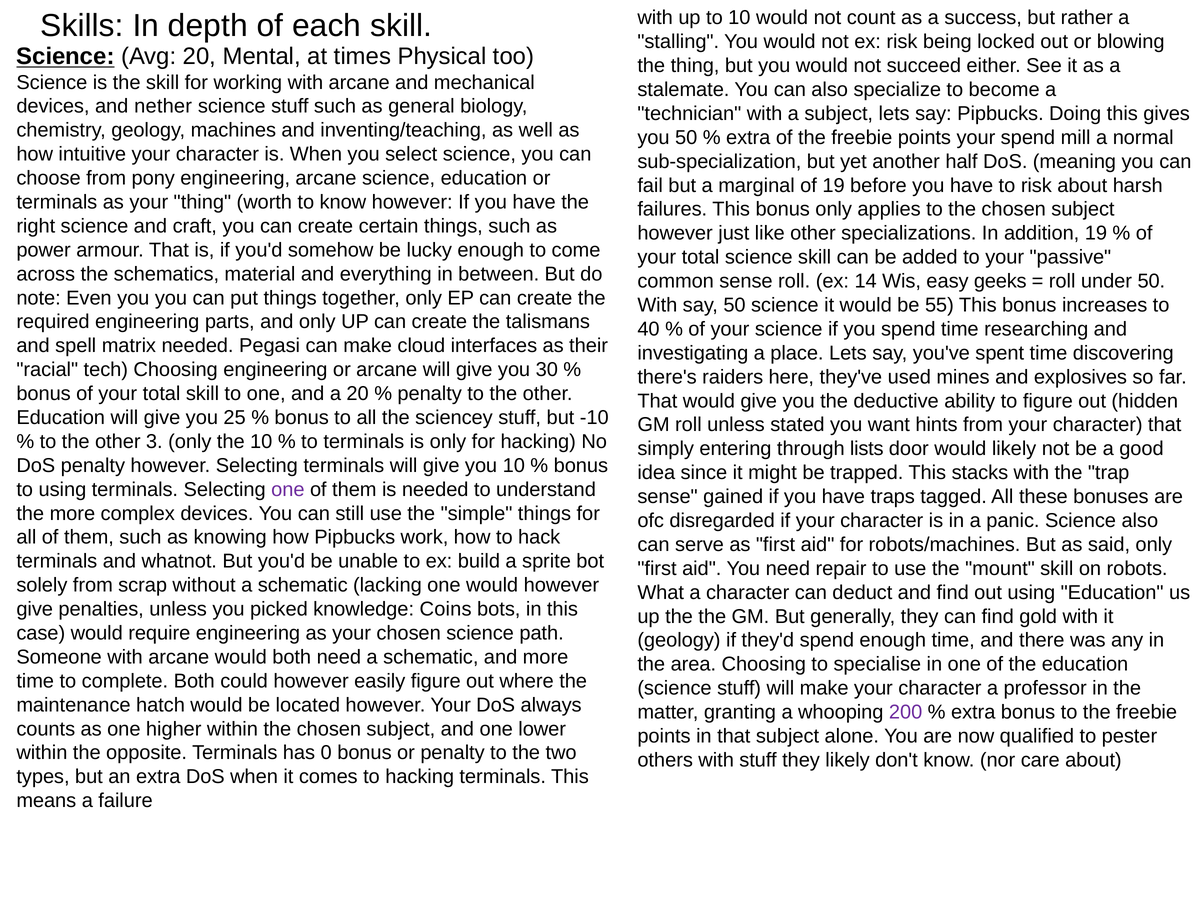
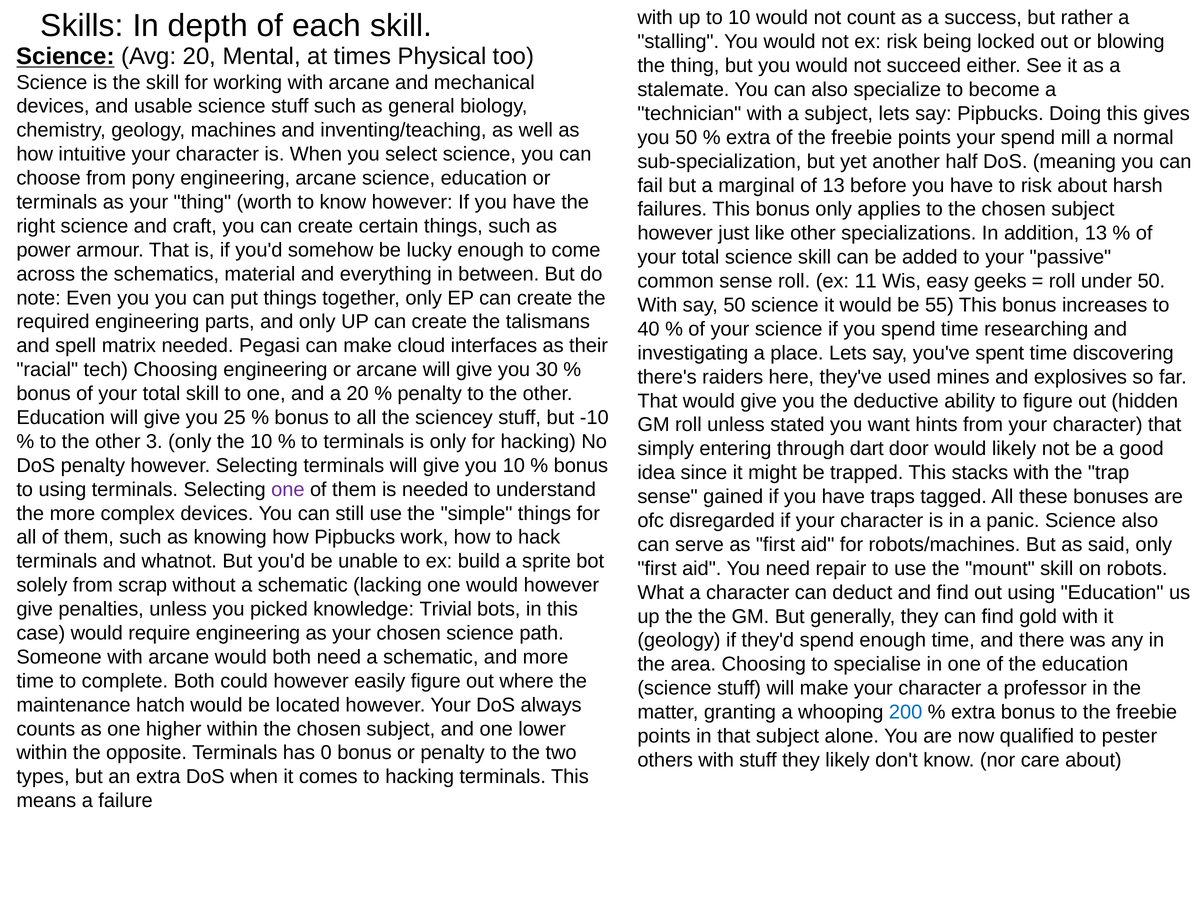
nether: nether -> usable (163, 106)
of 19: 19 -> 13 (834, 186)
addition 19: 19 -> 13 (1096, 234)
14: 14 -> 11 (866, 281)
lists: lists -> dart (867, 449)
Coins: Coins -> Trivial (446, 610)
200 colour: purple -> blue (906, 713)
